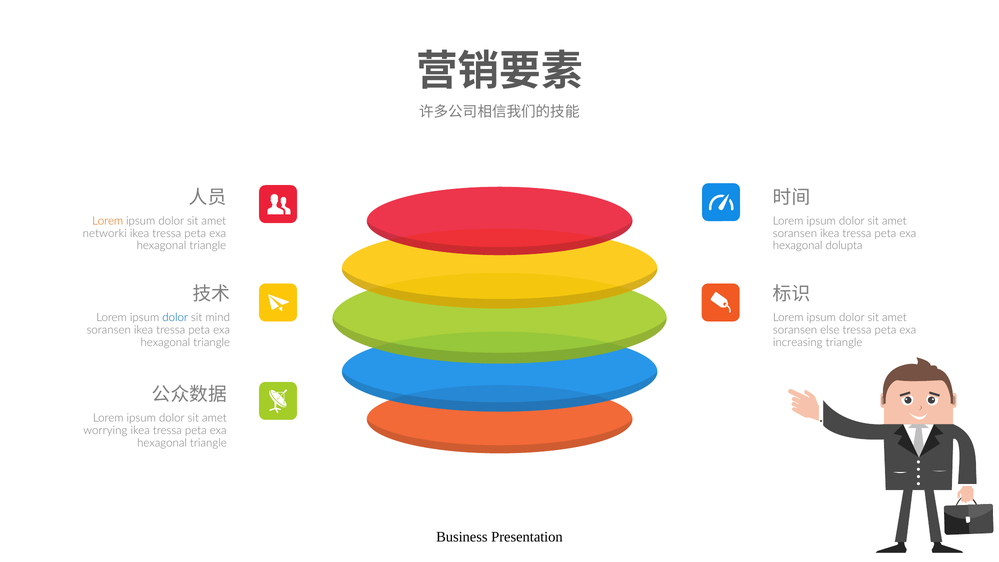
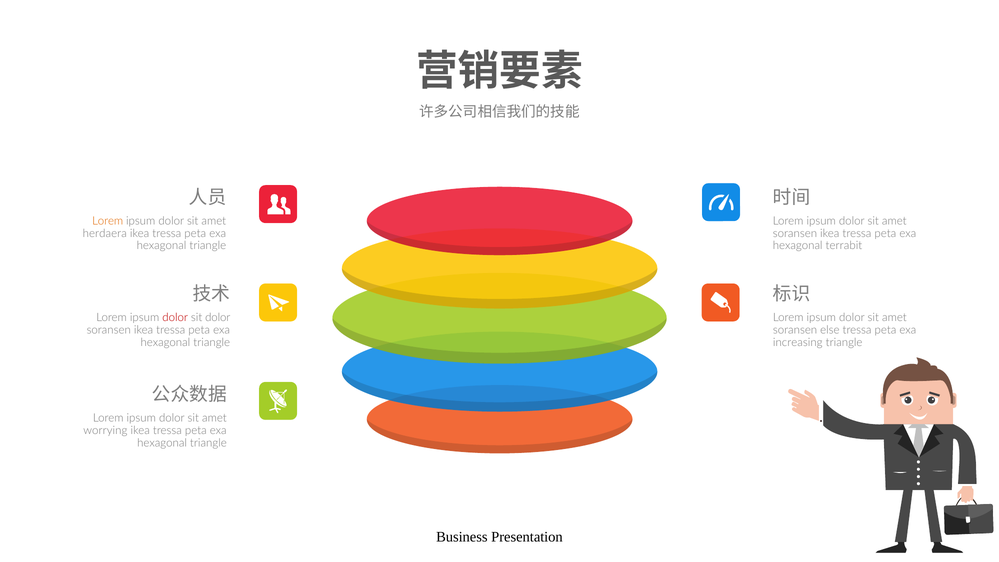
networki: networki -> herdaera (105, 233)
dolupta: dolupta -> terrabit (844, 246)
dolor colour: blue -> red (175, 317)
sit mind: mind -> dolor (218, 317)
